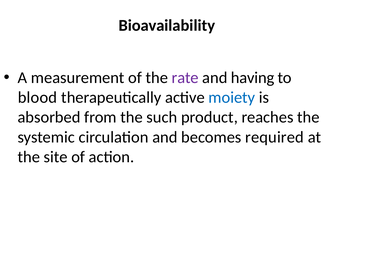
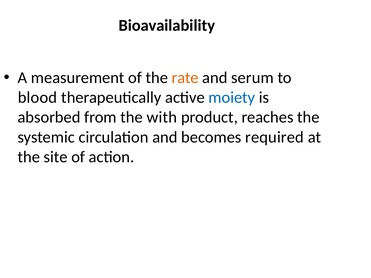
rate colour: purple -> orange (185, 78)
having: having -> serum (252, 78)
such: such -> with (162, 117)
